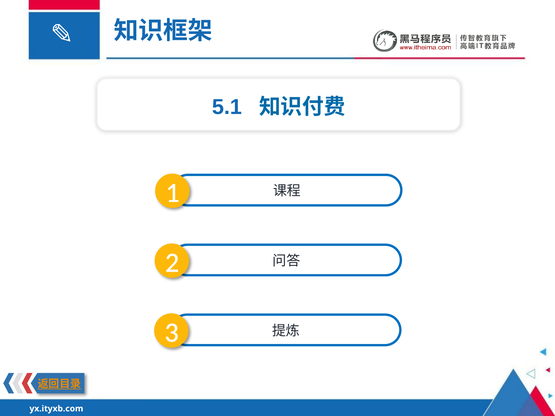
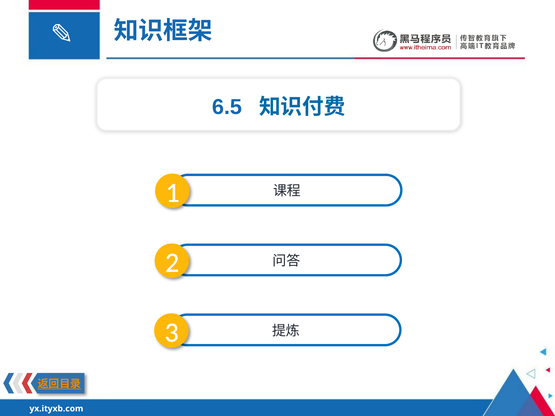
5.1: 5.1 -> 6.5 (227, 107)
